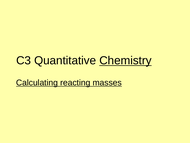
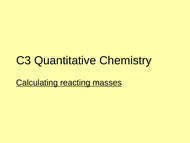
Chemistry underline: present -> none (125, 60)
